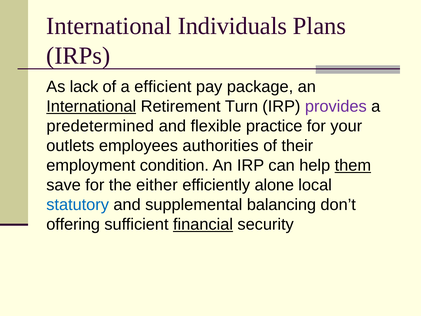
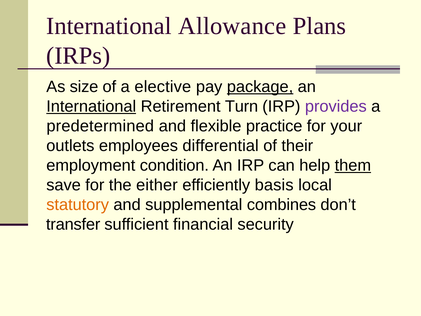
Individuals: Individuals -> Allowance (232, 26)
lack: lack -> size (84, 87)
efficient: efficient -> elective (163, 87)
package underline: none -> present (260, 87)
authorities: authorities -> differential (221, 146)
alone: alone -> basis (274, 185)
statutory colour: blue -> orange (78, 205)
balancing: balancing -> combines (281, 205)
offering: offering -> transfer (73, 224)
financial underline: present -> none (203, 224)
